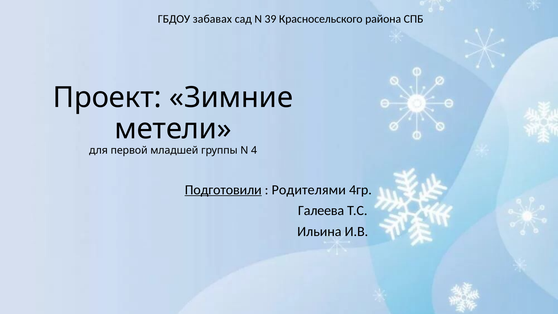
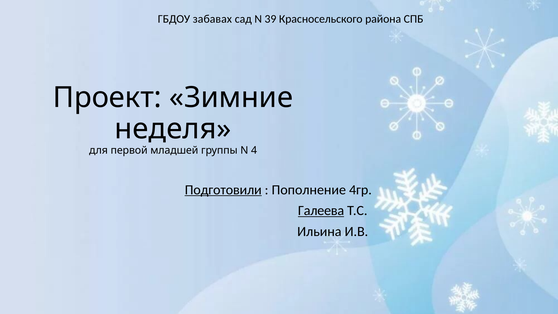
метели: метели -> неделя (173, 129)
Родителями: Родителями -> Пополнение (309, 190)
Галеева underline: none -> present (321, 211)
